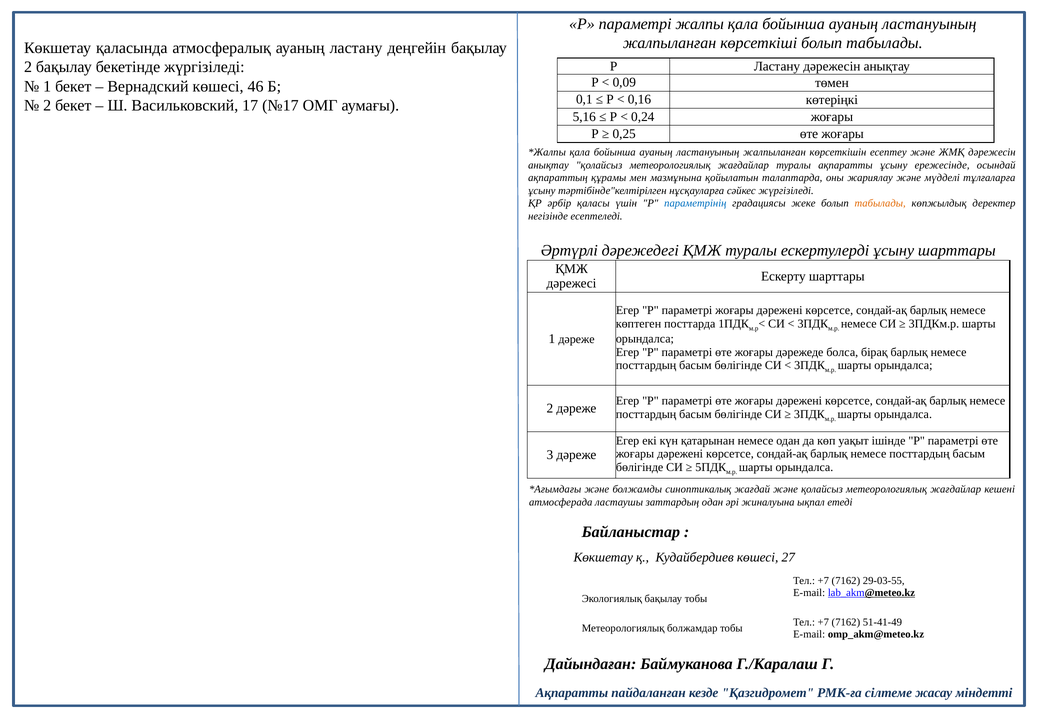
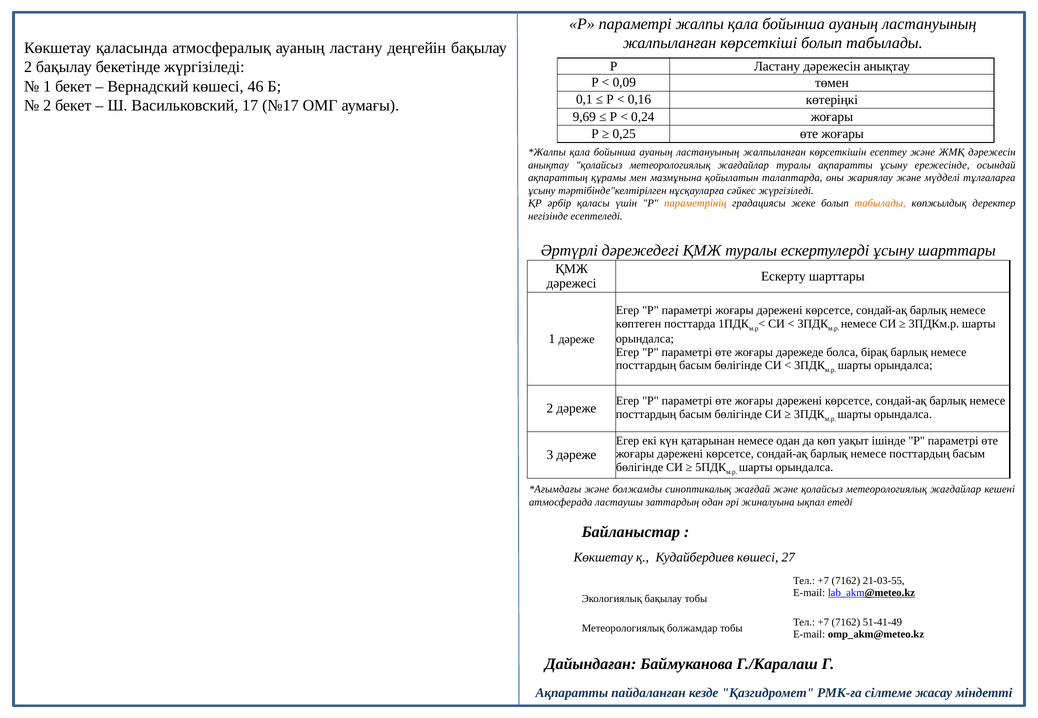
5,16: 5,16 -> 9,69 (584, 117)
параметрінің colour: blue -> orange (695, 204)
29-03-55: 29-03-55 -> 21-03-55 (884, 581)
